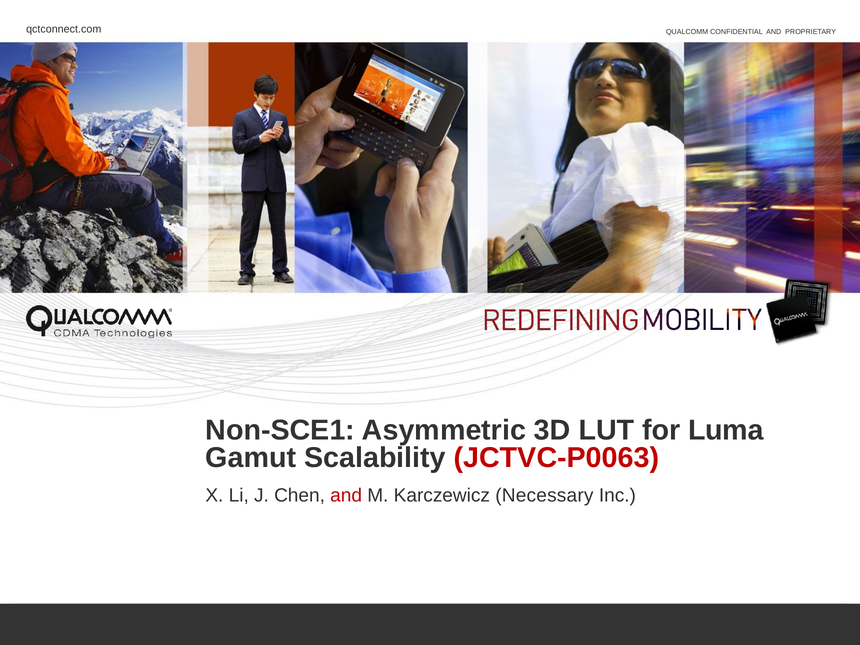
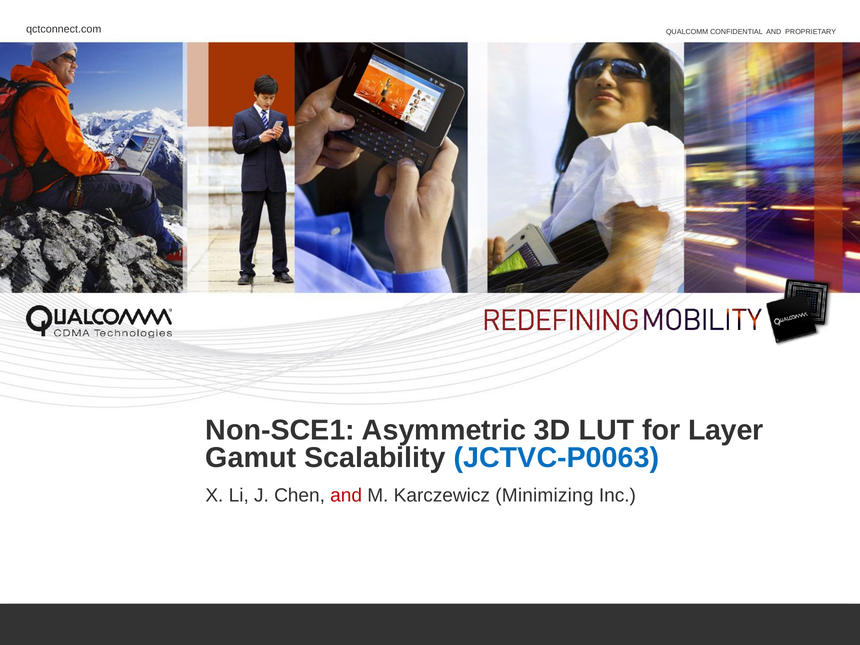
Luma: Luma -> Layer (726, 430)
JCTVC-P0063 colour: red -> blue (556, 458)
Necessary: Necessary -> Minimizing (544, 495)
